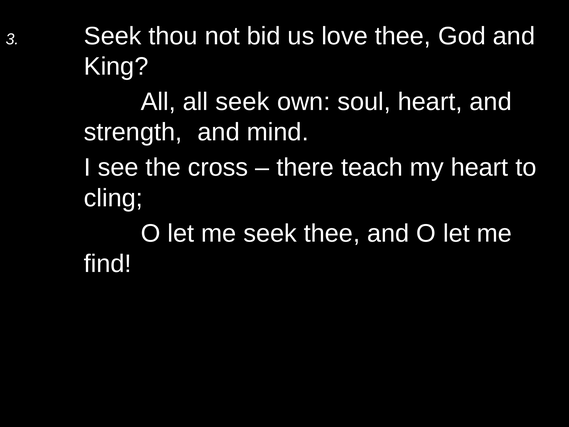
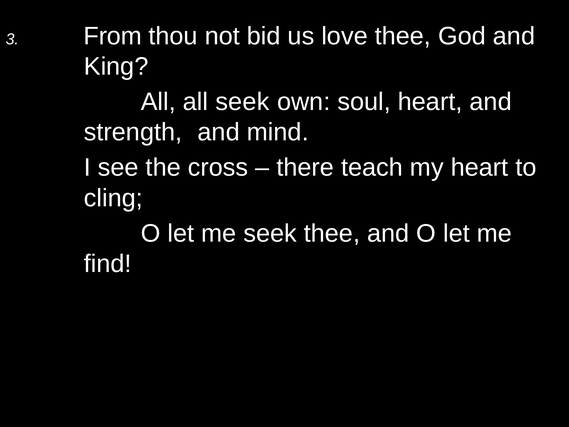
3 Seek: Seek -> From (113, 36)
